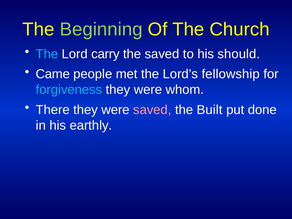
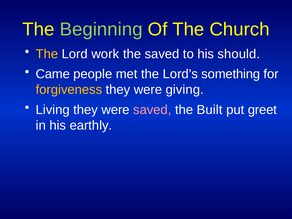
The colour: light blue -> yellow (47, 54)
carry: carry -> work (105, 54)
fellowship: fellowship -> something (231, 74)
forgiveness colour: light blue -> yellow (69, 90)
whom: whom -> giving (185, 90)
There: There -> Living (53, 110)
done: done -> greet (262, 110)
